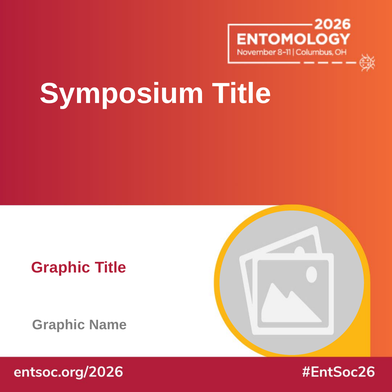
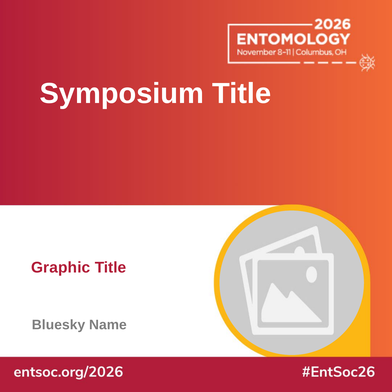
Graphic: Graphic -> Bluesky (59, 325)
